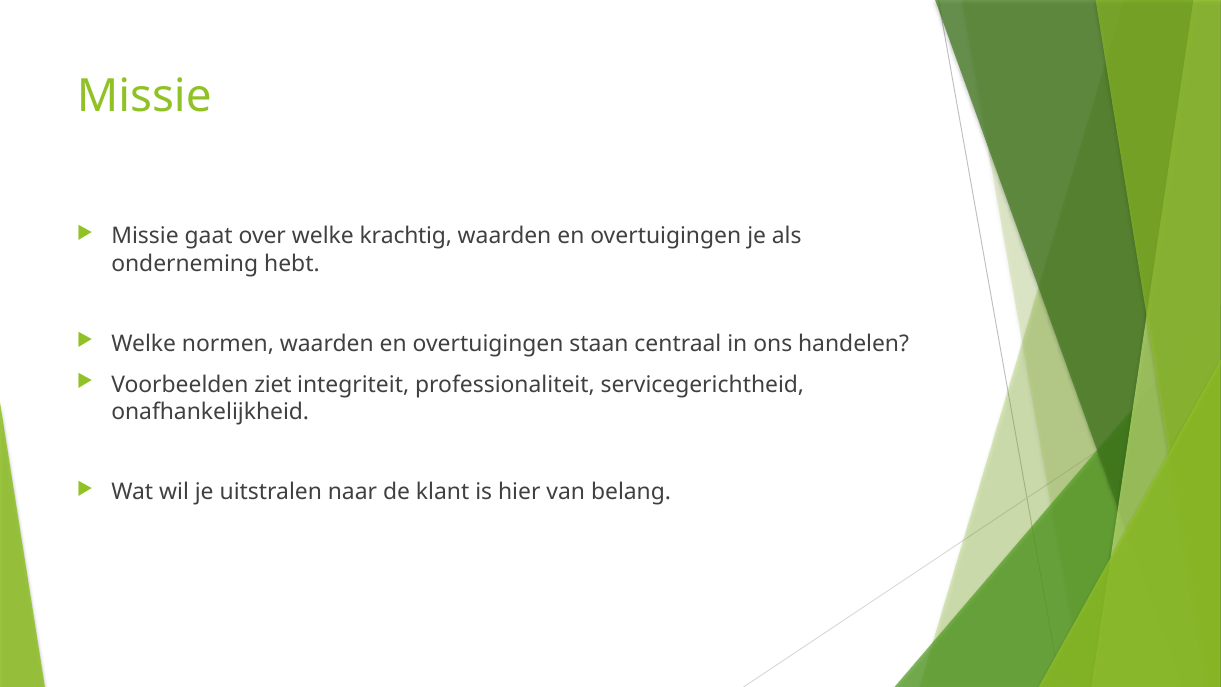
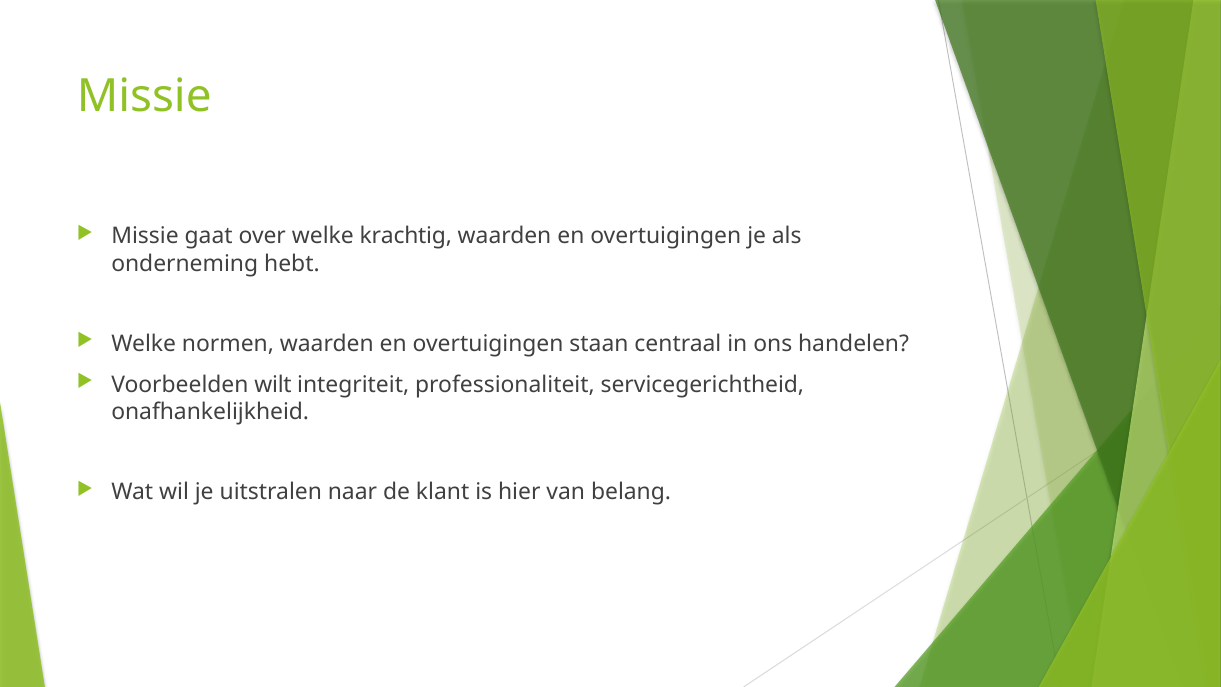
ziet: ziet -> wilt (273, 384)
